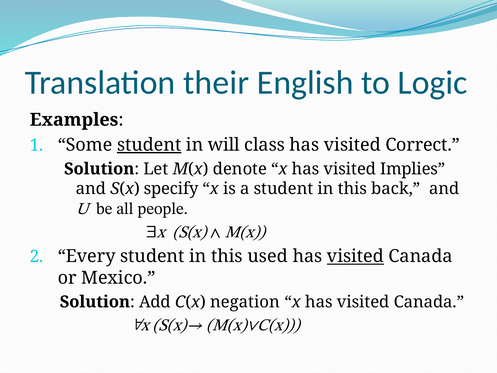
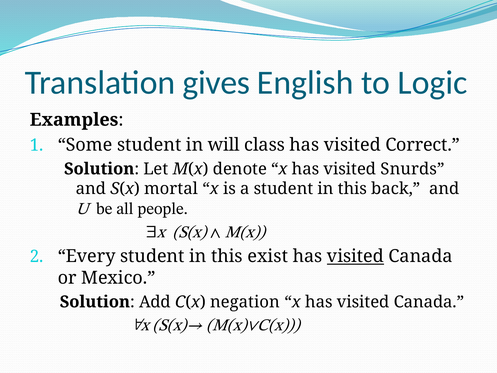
their: their -> gives (216, 82)
student underline: present -> none (149, 145)
Implies: Implies -> Snurds (413, 169)
specify: specify -> mortal (171, 189)
used: used -> exist (268, 256)
